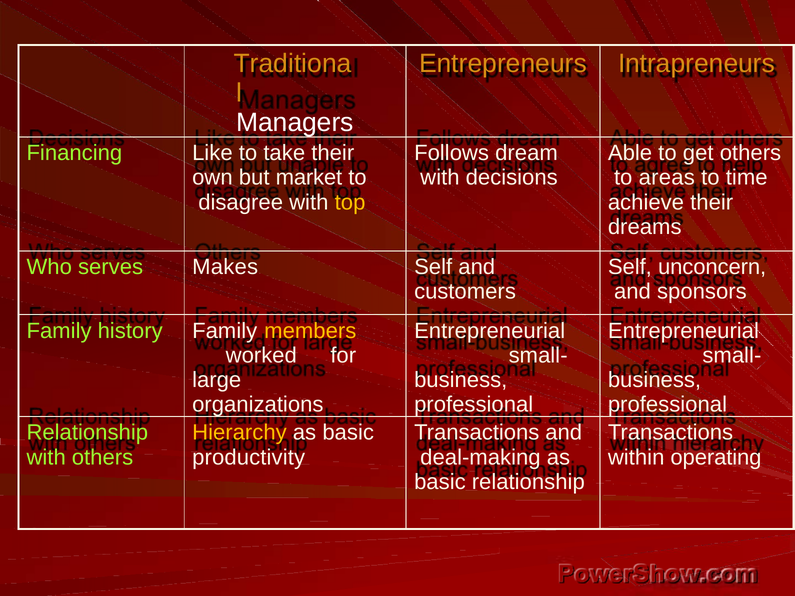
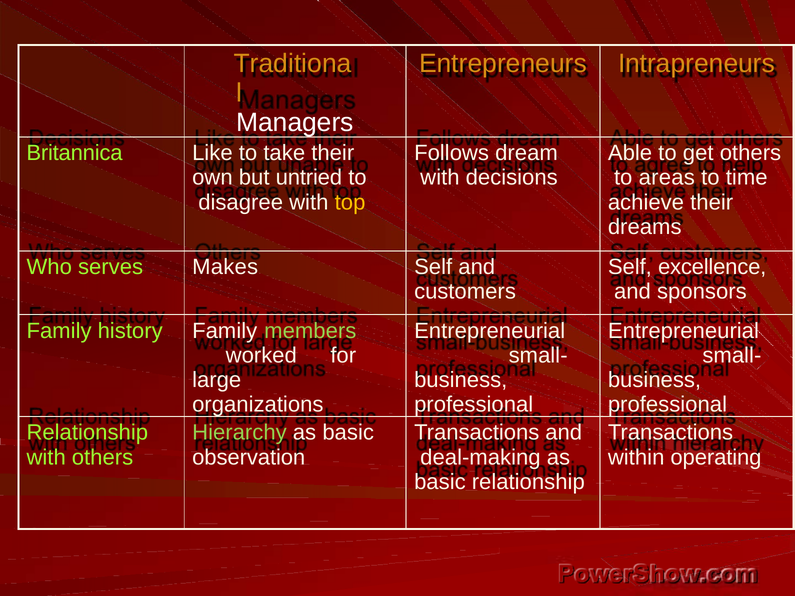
Financing: Financing -> Britannica (74, 153)
market: market -> untried (309, 178)
unconcern: unconcern -> excellence (712, 267)
members colour: yellow -> light green (310, 331)
Hierarchy colour: yellow -> light green (239, 433)
productivity: productivity -> observation (249, 458)
